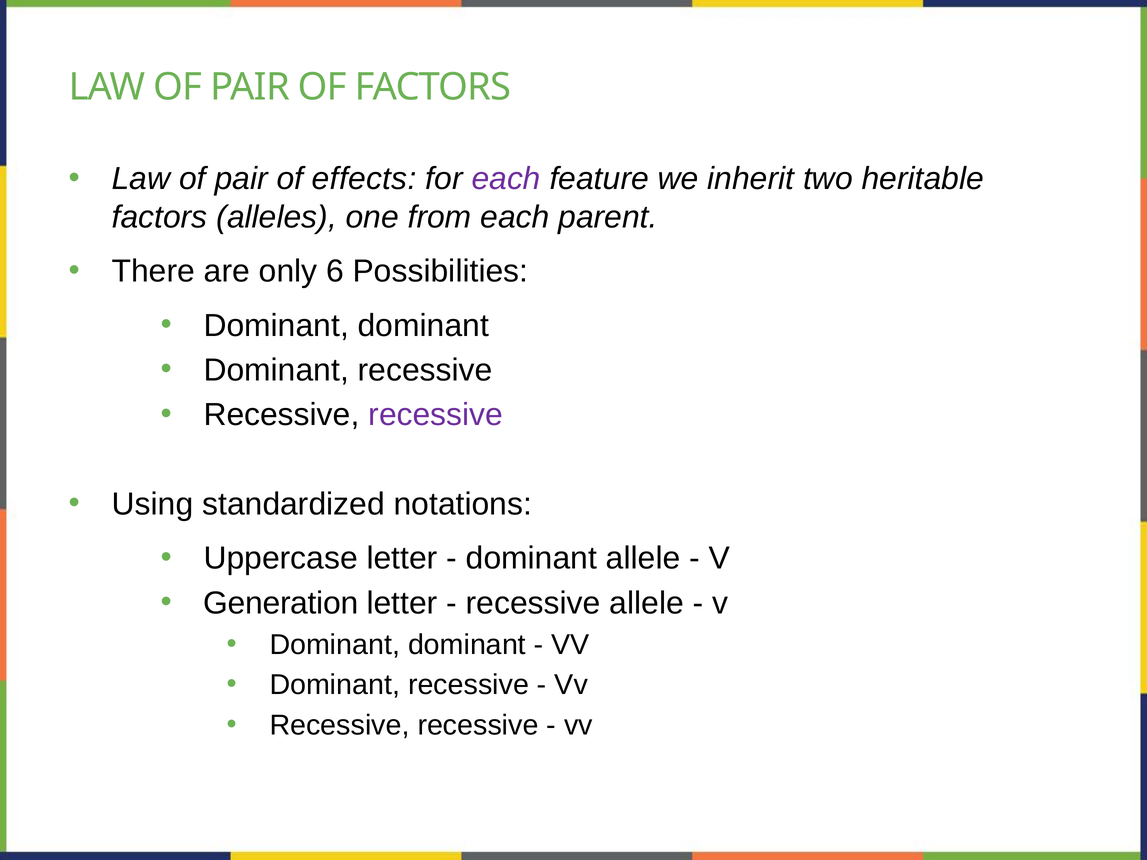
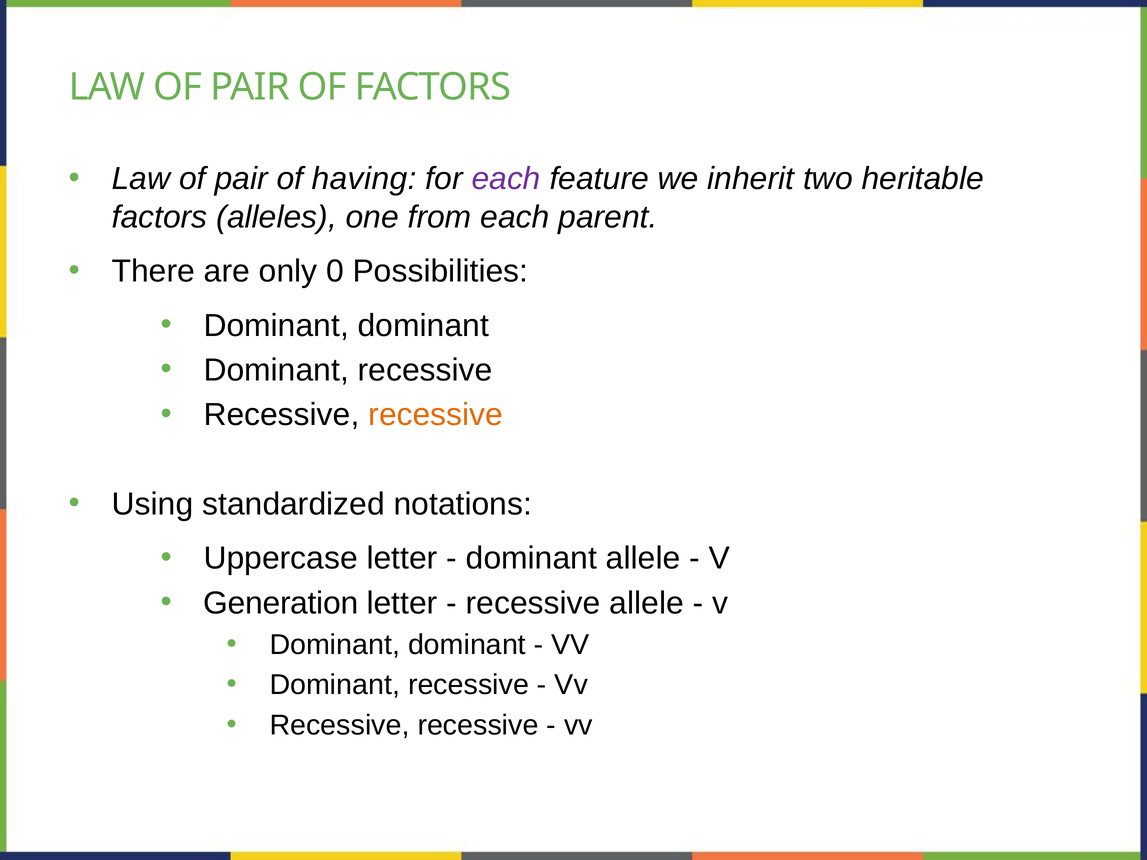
effects: effects -> having (364, 179)
6: 6 -> 0 (335, 271)
recessive colour: purple -> orange (436, 415)
